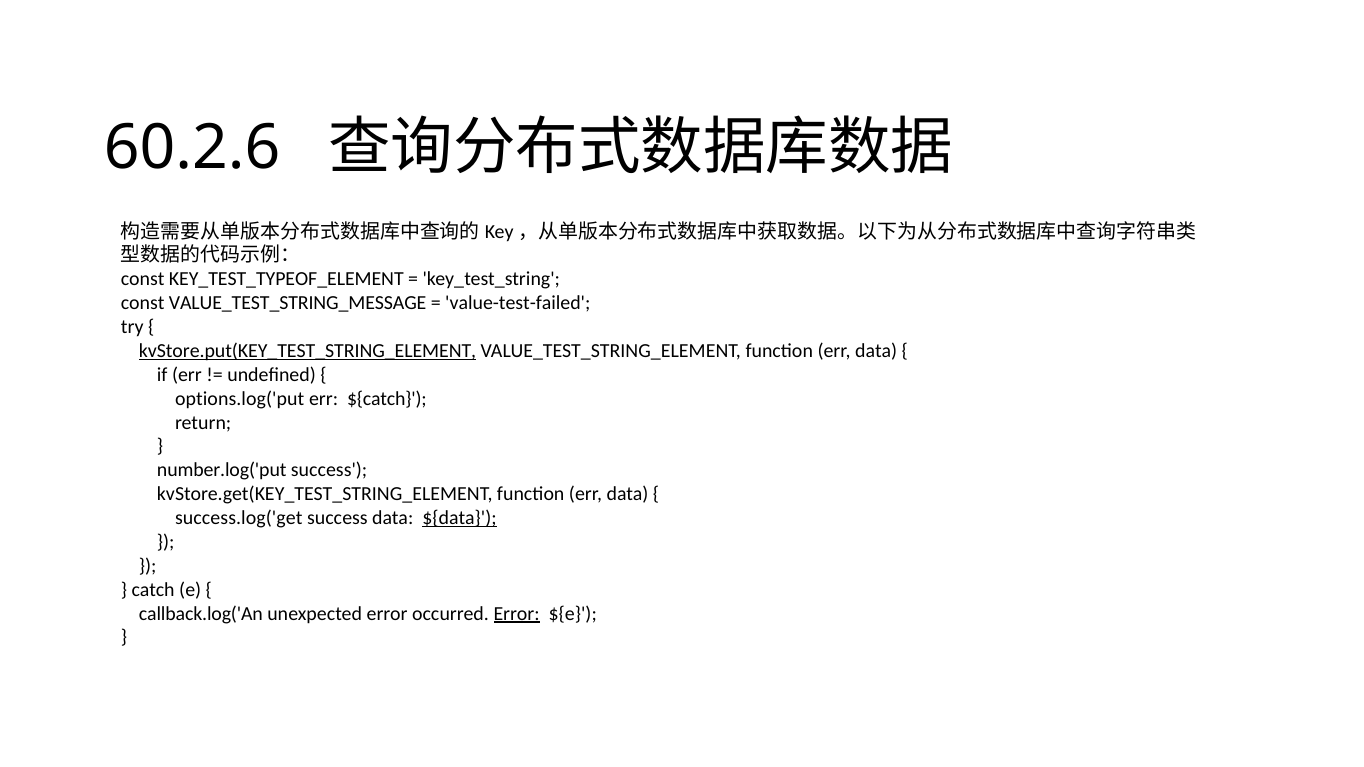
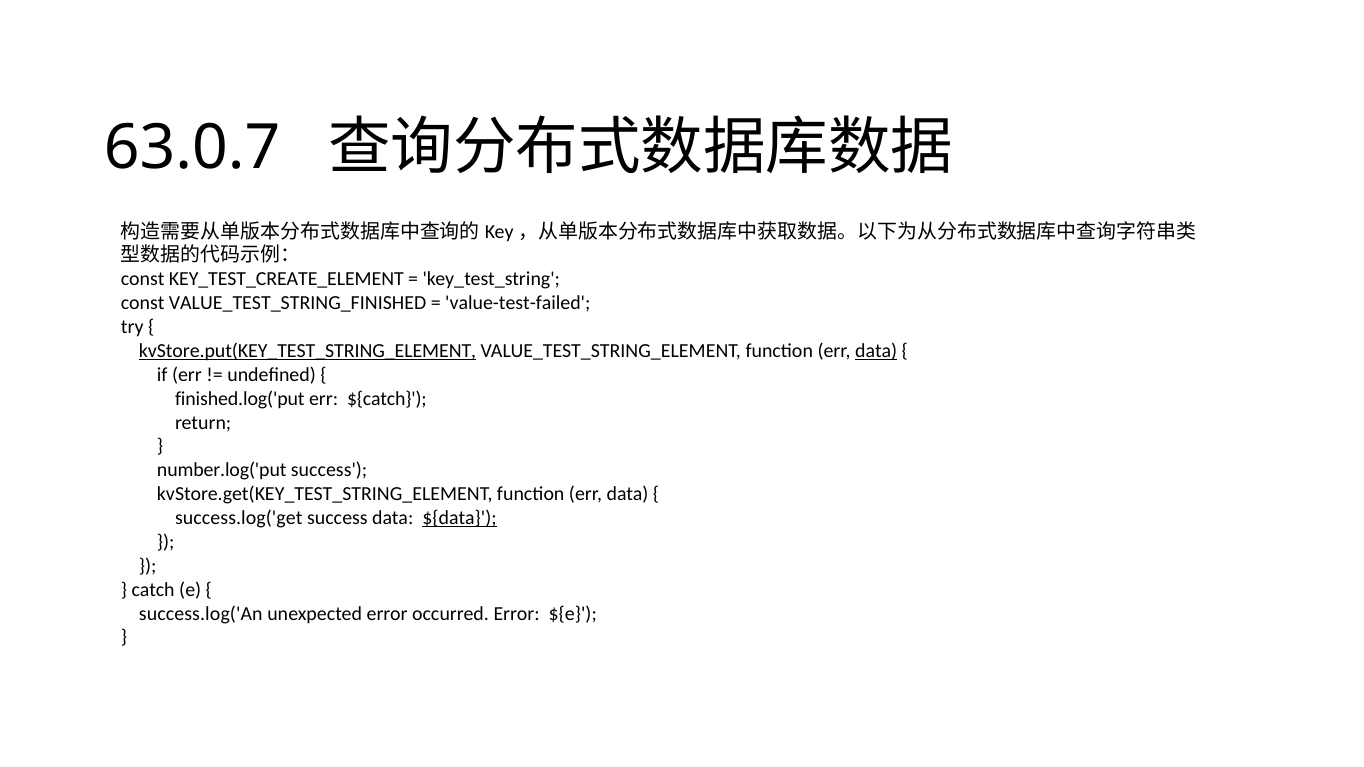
60.2.6: 60.2.6 -> 63.0.7 (192, 148)
KEY_TEST_TYPEOF_ELEMENT: KEY_TEST_TYPEOF_ELEMENT -> KEY_TEST_CREATE_ELEMENT (286, 279)
VALUE_TEST_STRING_MESSAGE: VALUE_TEST_STRING_MESSAGE -> VALUE_TEST_STRING_FINISHED (298, 303)
data underline: none -> present (876, 351)
options.log('put: options.log('put -> finished.log('put (240, 399)
callback.log('An: callback.log('An -> success.log('An (201, 614)
Error underline: present -> none (517, 614)
